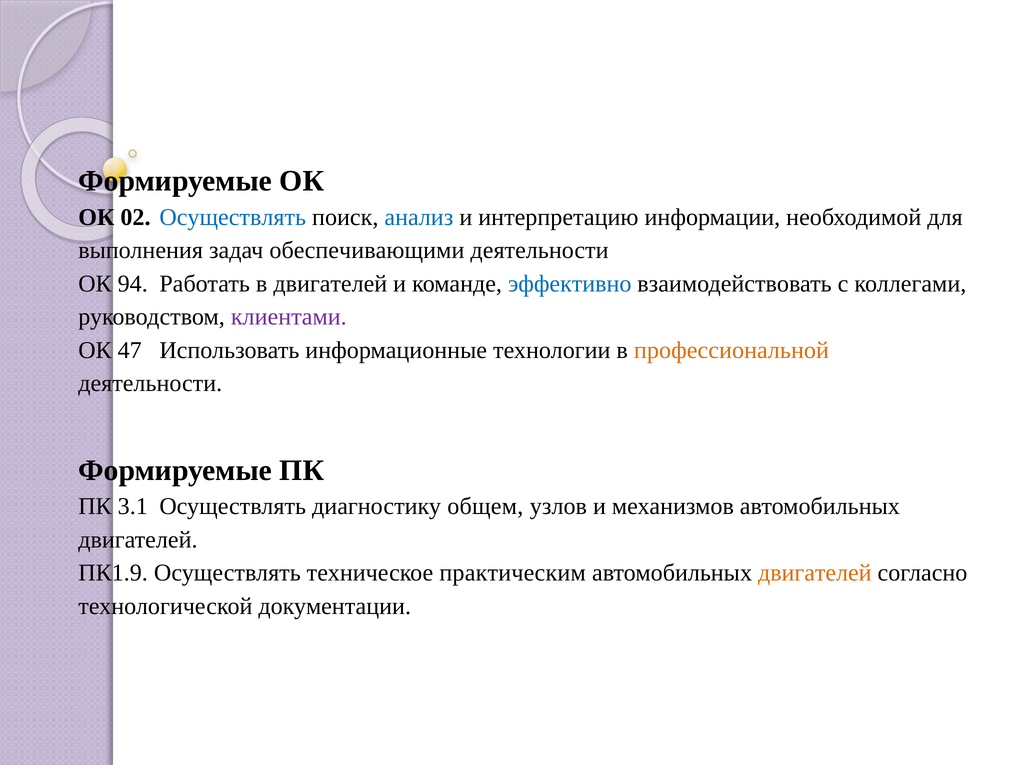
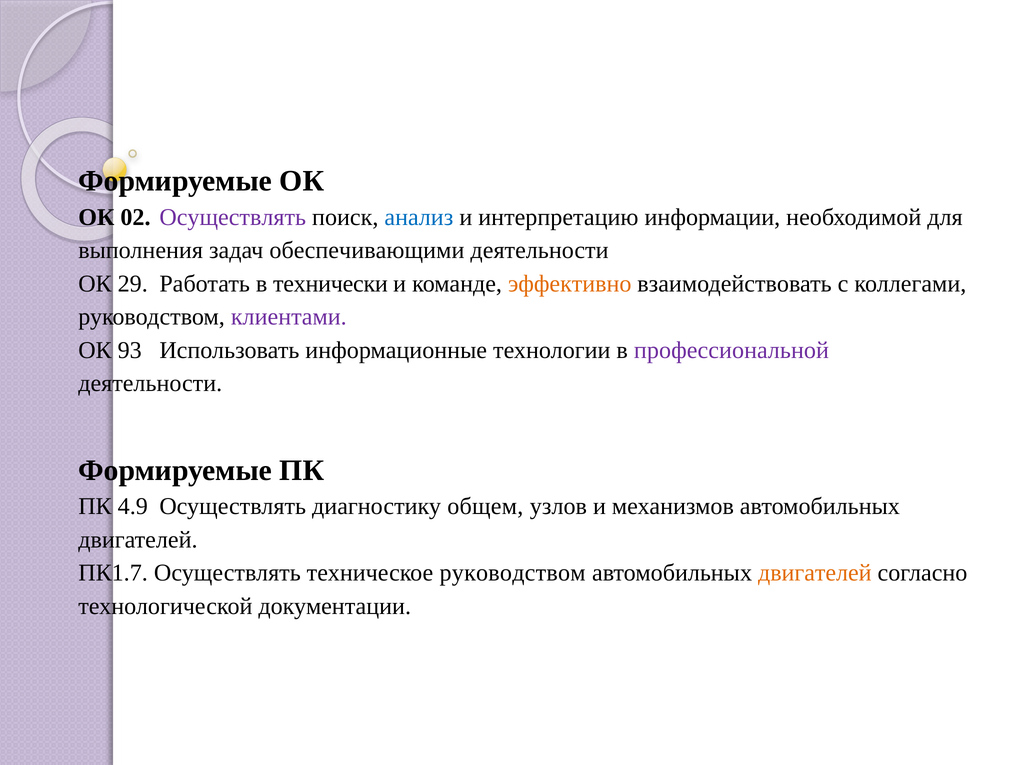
Осуществлять colour: blue -> purple (233, 217)
94: 94 -> 29 (133, 284)
в двигателей: двигателей -> технически (330, 284)
эффективно colour: blue -> orange (570, 284)
47: 47 -> 93 (130, 350)
профессиональной colour: orange -> purple (731, 350)
3.1: 3.1 -> 4.9 (133, 506)
ПК1.9: ПК1.9 -> ПК1.7 (113, 573)
техническое практическим: практическим -> руководством (513, 573)
